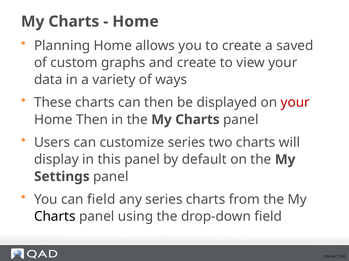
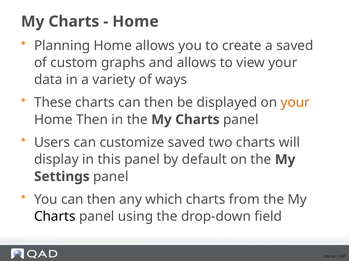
and create: create -> allows (197, 63)
your colour: red -> orange (295, 103)
customize series: series -> saved (186, 143)
You can field: field -> then (101, 200)
any series: series -> which (164, 200)
